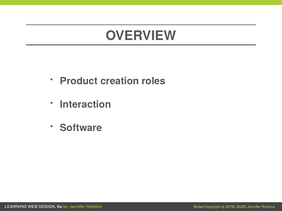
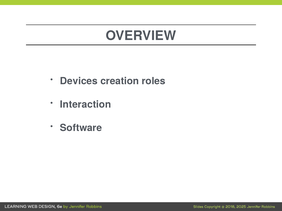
Product: Product -> Devices (79, 81)
